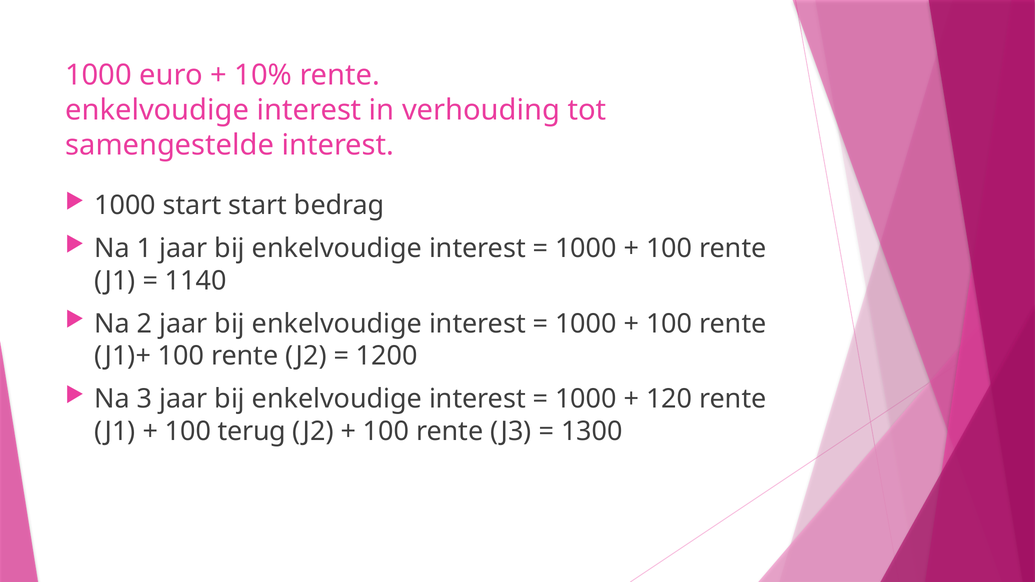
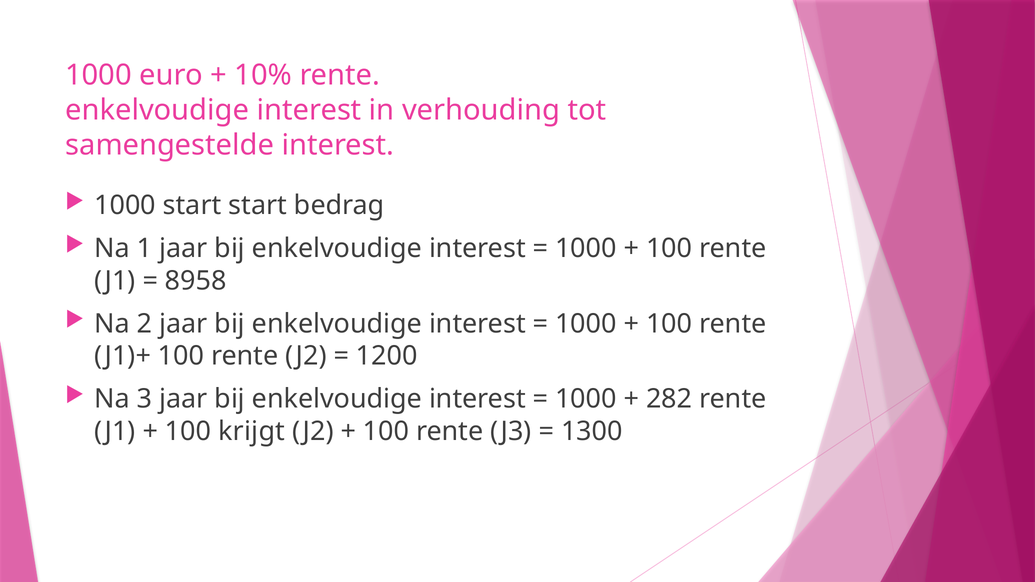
1140: 1140 -> 8958 (196, 281)
120: 120 -> 282 (669, 399)
terug: terug -> krijgt (252, 432)
